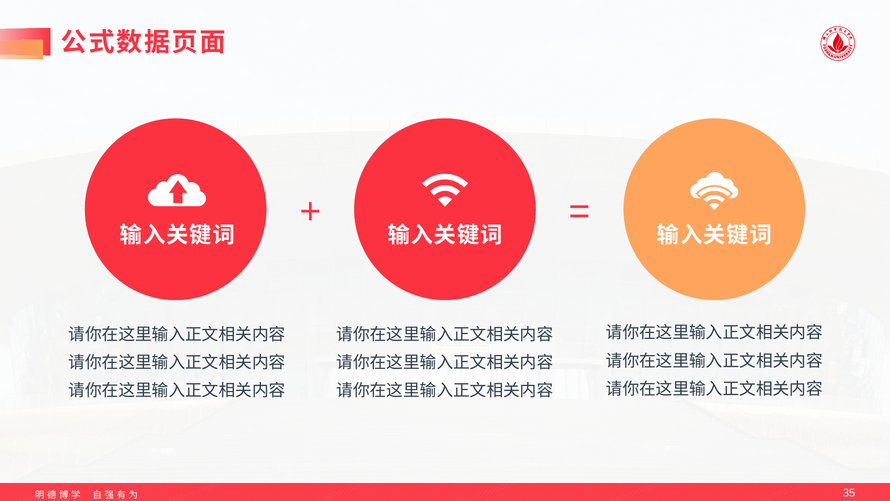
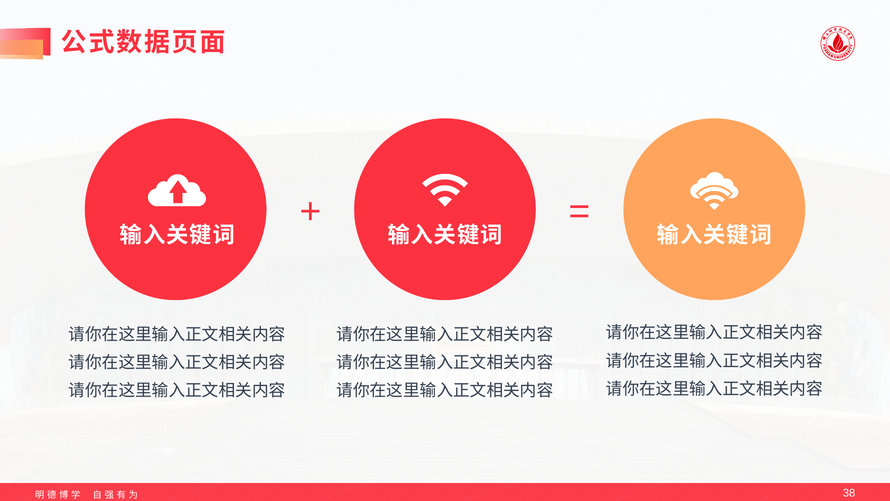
35: 35 -> 38 (849, 493)
